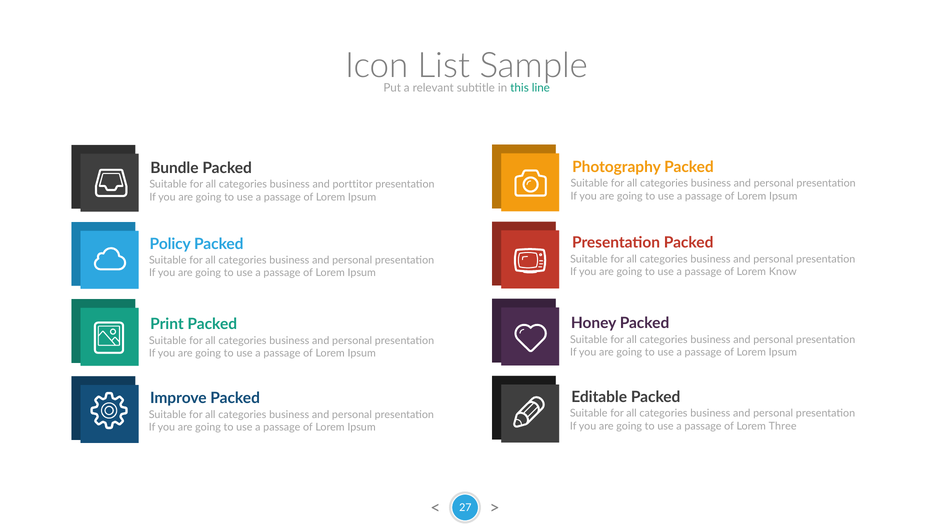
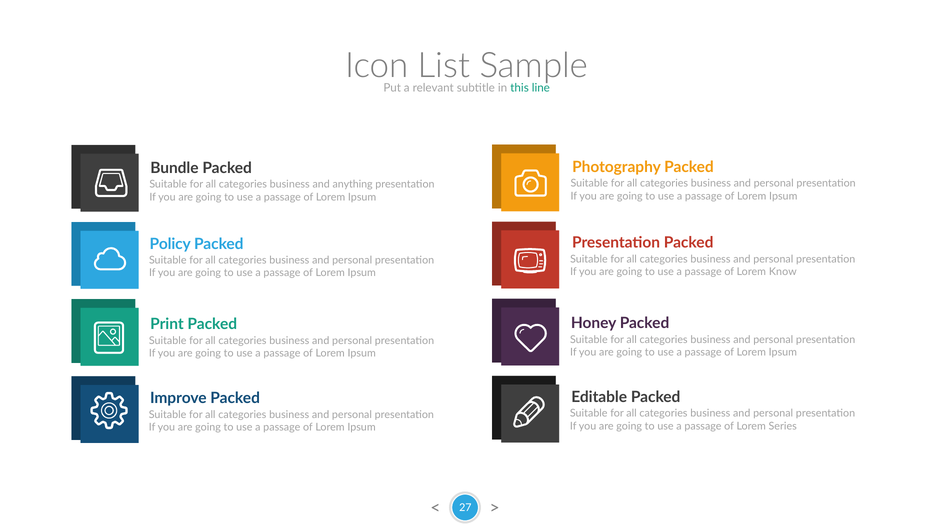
porttitor: porttitor -> anything (353, 184)
Three: Three -> Series (783, 426)
